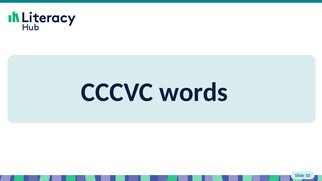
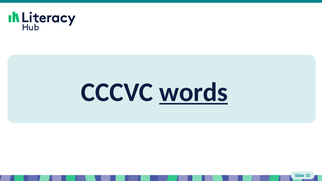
words underline: none -> present (193, 92)
